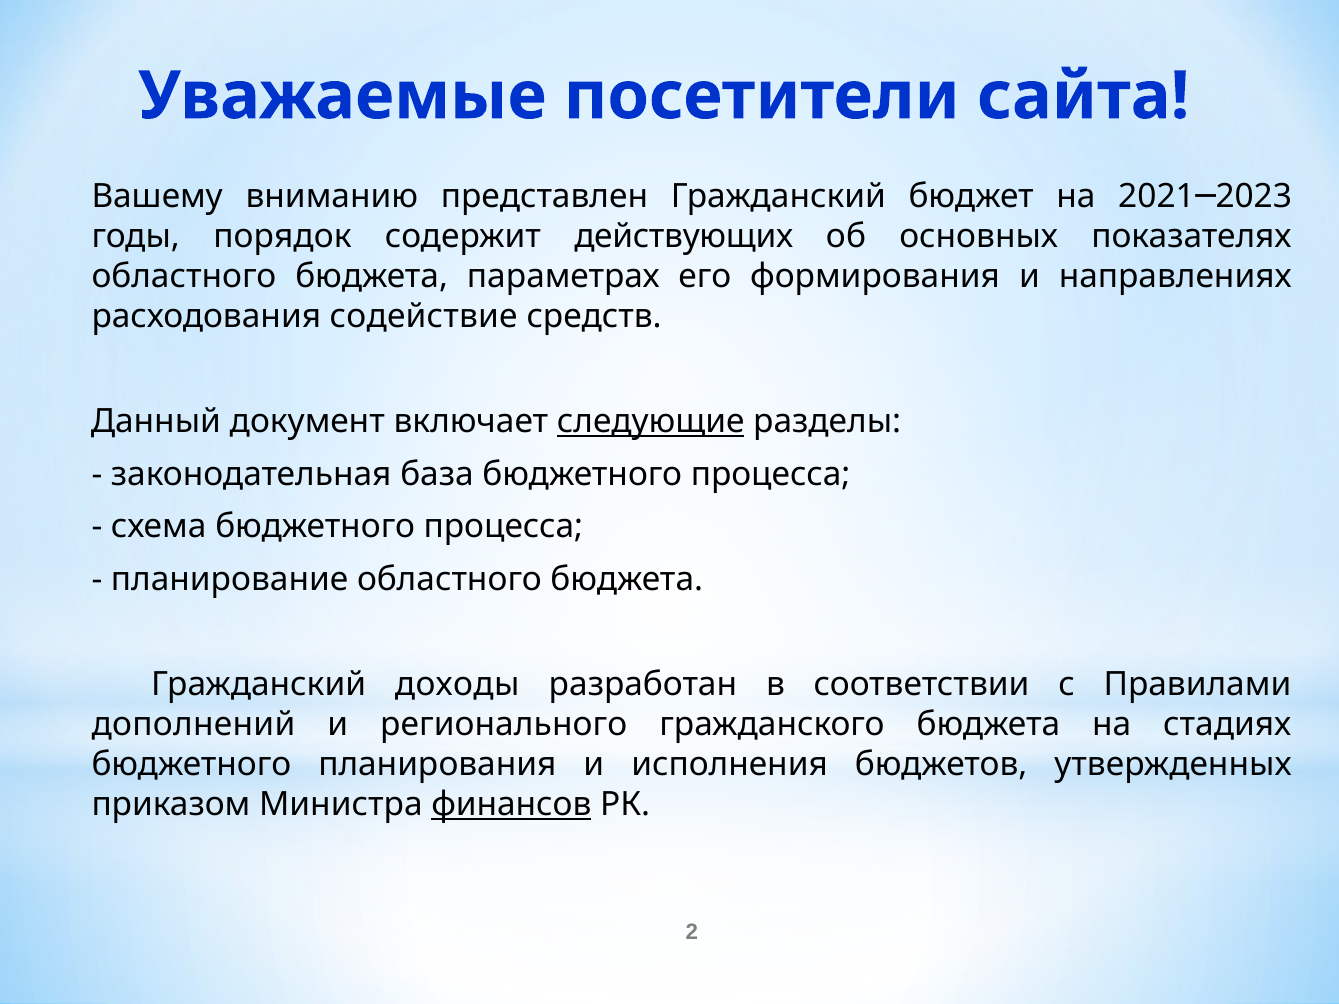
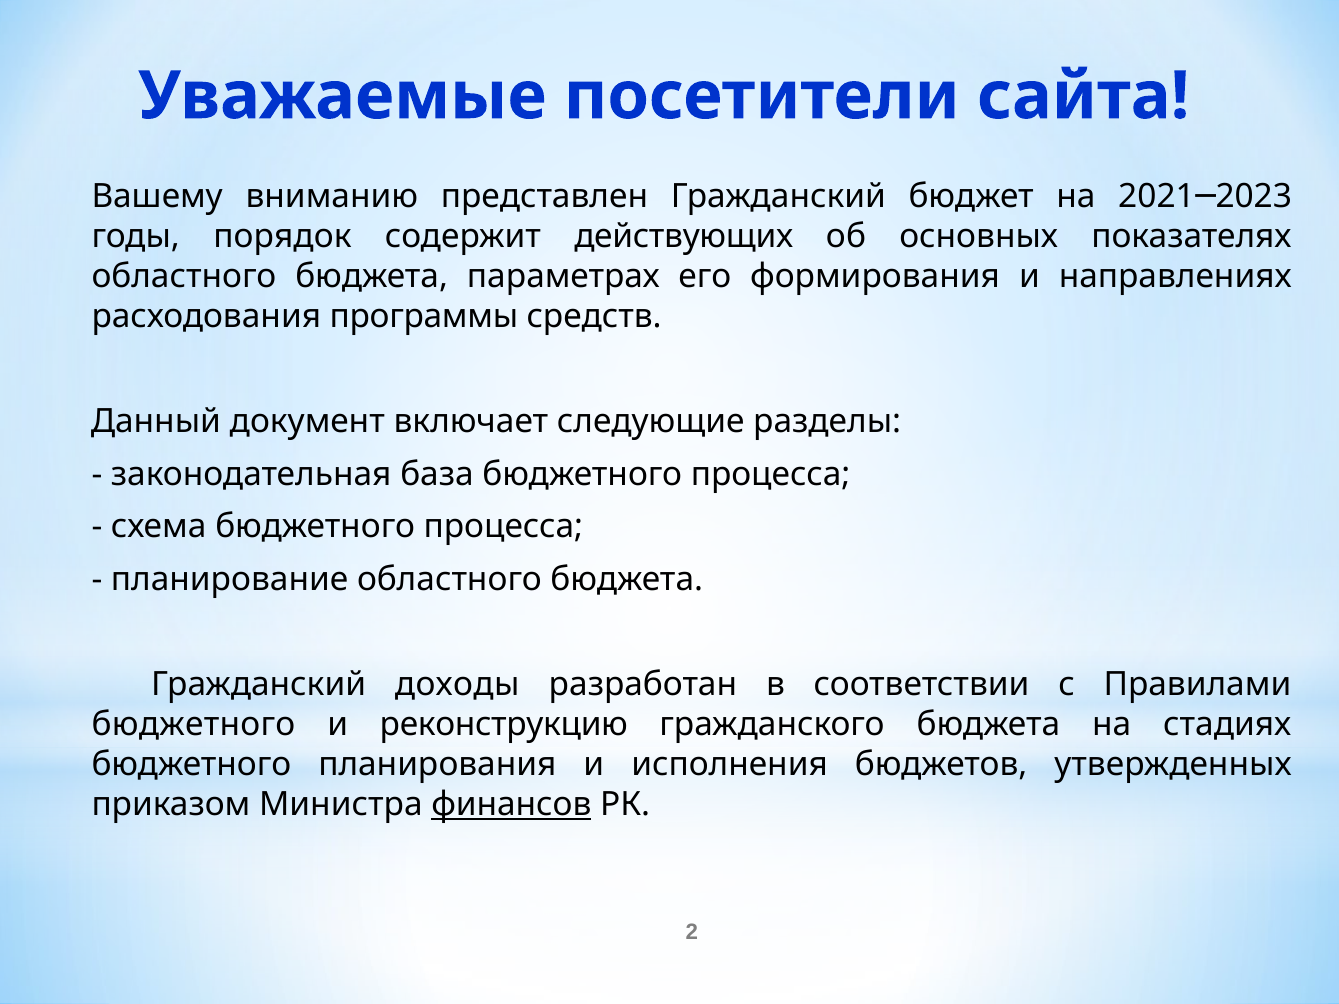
содействие: содействие -> программы (424, 317)
следующие underline: present -> none (651, 422)
дополнений: дополнений -> бюджетного (193, 724)
регионального: регионального -> реконструкцию (504, 724)
